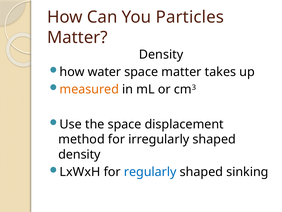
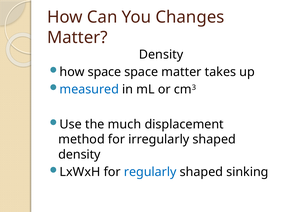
Particles: Particles -> Changes (190, 17)
how water: water -> space (104, 72)
measured colour: orange -> blue (89, 89)
the space: space -> much (124, 124)
